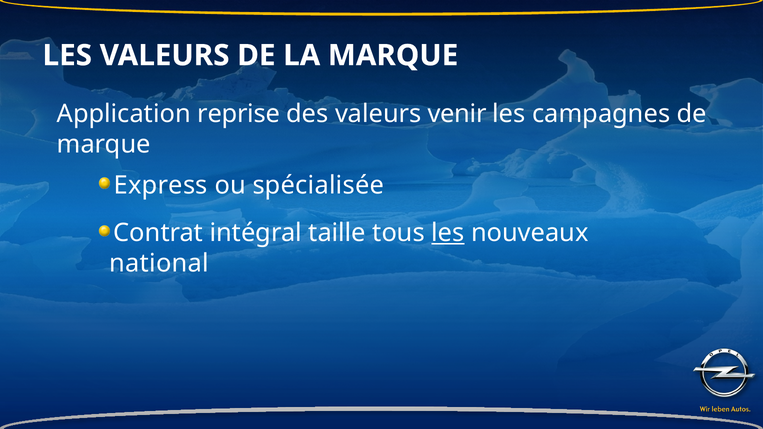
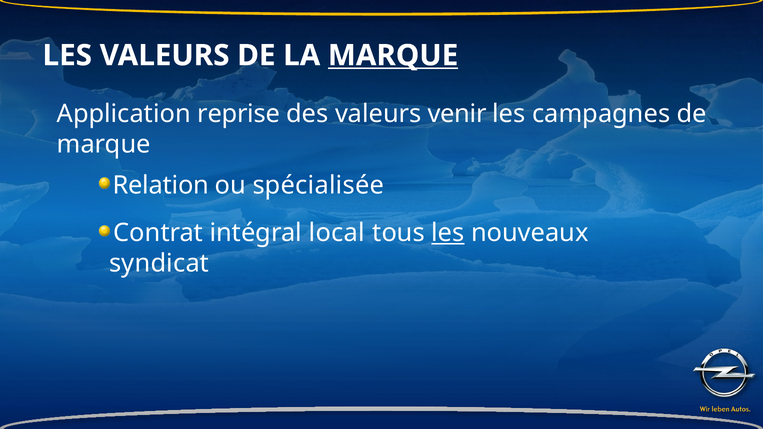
MARQUE underline: none -> present (393, 55)
Express: Express -> Relation (161, 185)
taille: taille -> local (337, 233)
national: national -> syndicat (159, 264)
